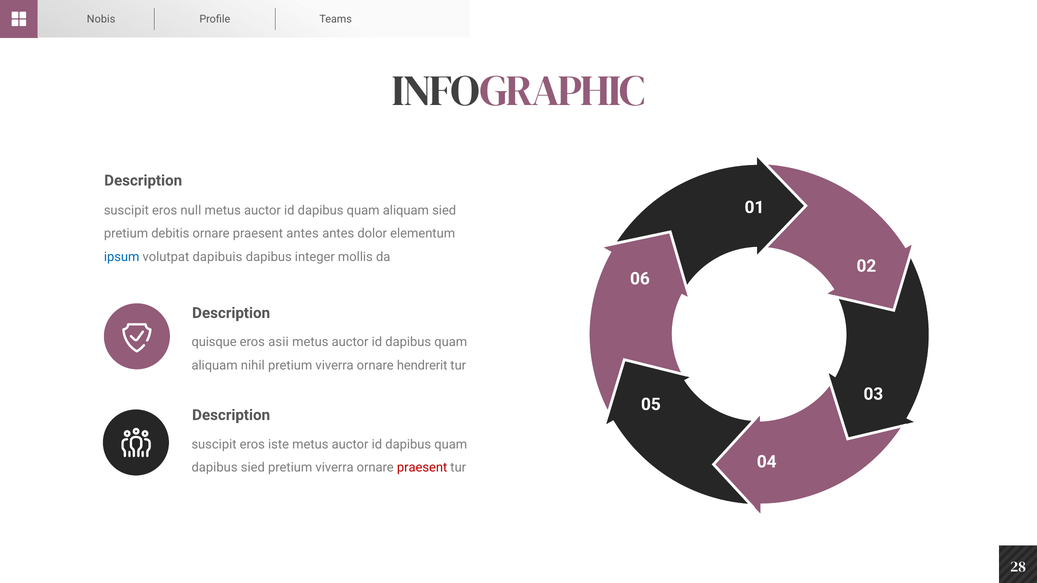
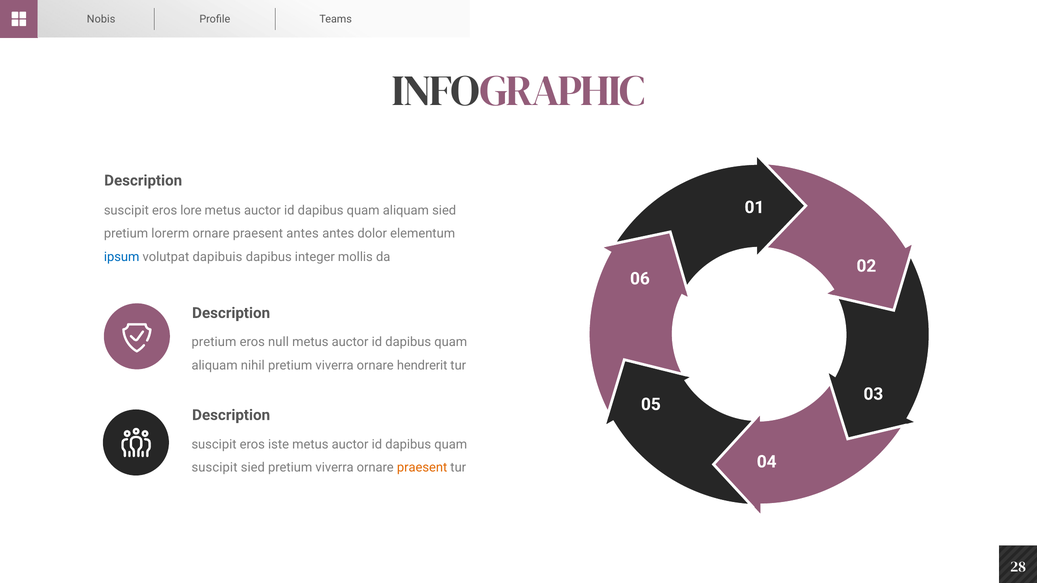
null: null -> lore (191, 210)
debitis: debitis -> lorerm (170, 234)
quisque: quisque -> pretium (214, 342)
asii: asii -> null (279, 342)
dapibus: dapibus -> suscipit (215, 468)
praesent colour: red -> orange (422, 468)
